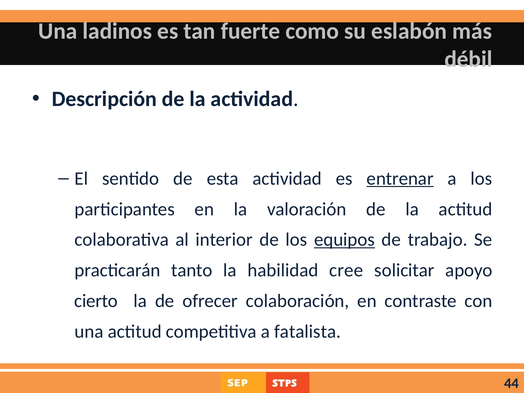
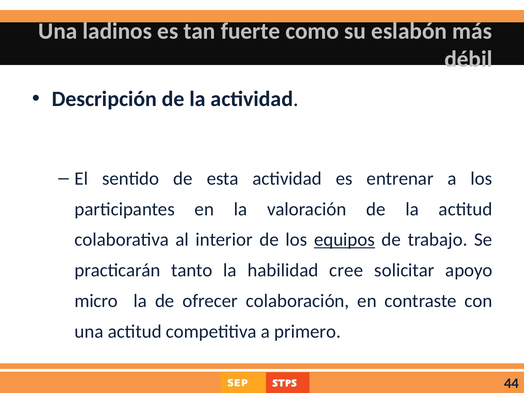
entrenar underline: present -> none (400, 178)
cierto: cierto -> micro (96, 301)
fatalista: fatalista -> primero (308, 332)
